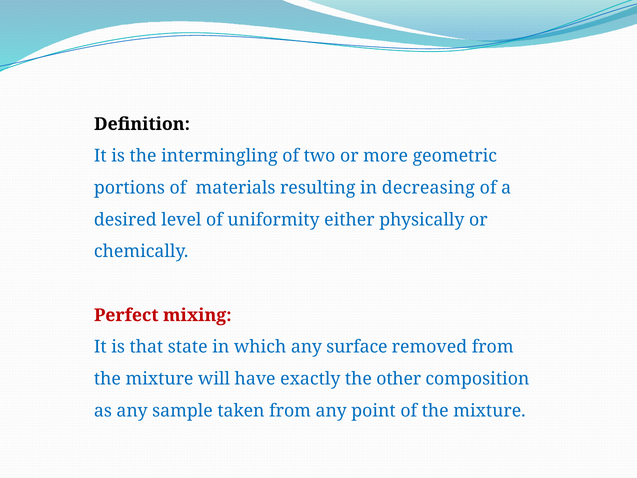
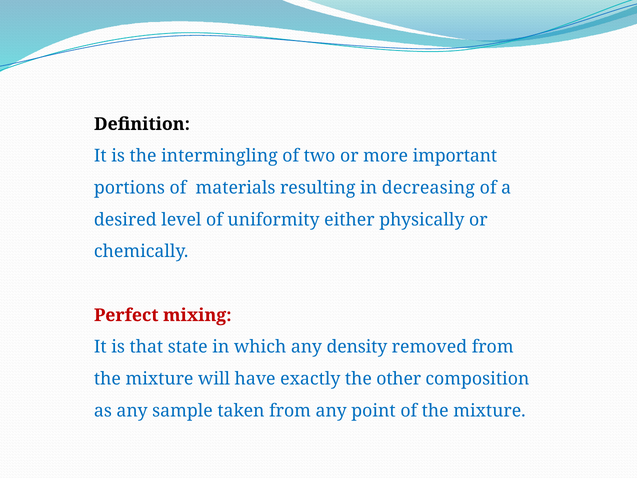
geometric: geometric -> important (455, 156)
surface: surface -> density (357, 347)
